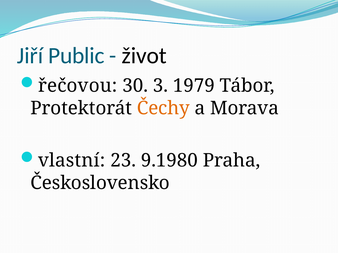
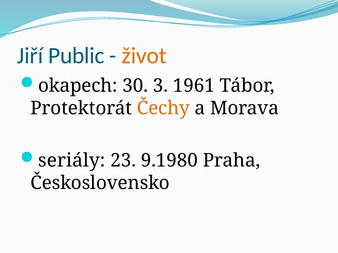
život colour: black -> orange (144, 56)
řečovou: řečovou -> okapech (78, 86)
1979: 1979 -> 1961 (194, 86)
vlastní: vlastní -> seriály (72, 161)
